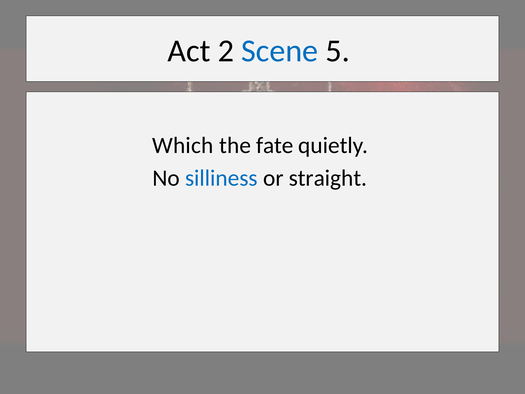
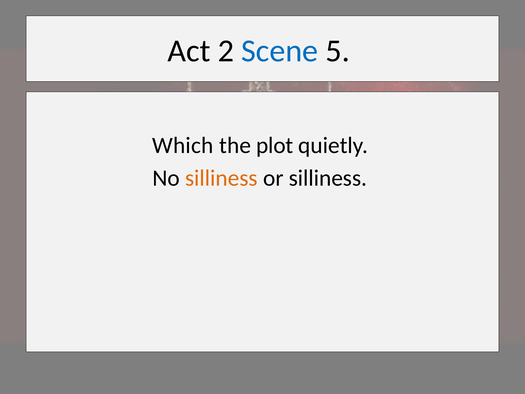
fate: fate -> plot (275, 145)
silliness colour: blue -> orange (221, 178)
or straight: straight -> silliness (328, 178)
